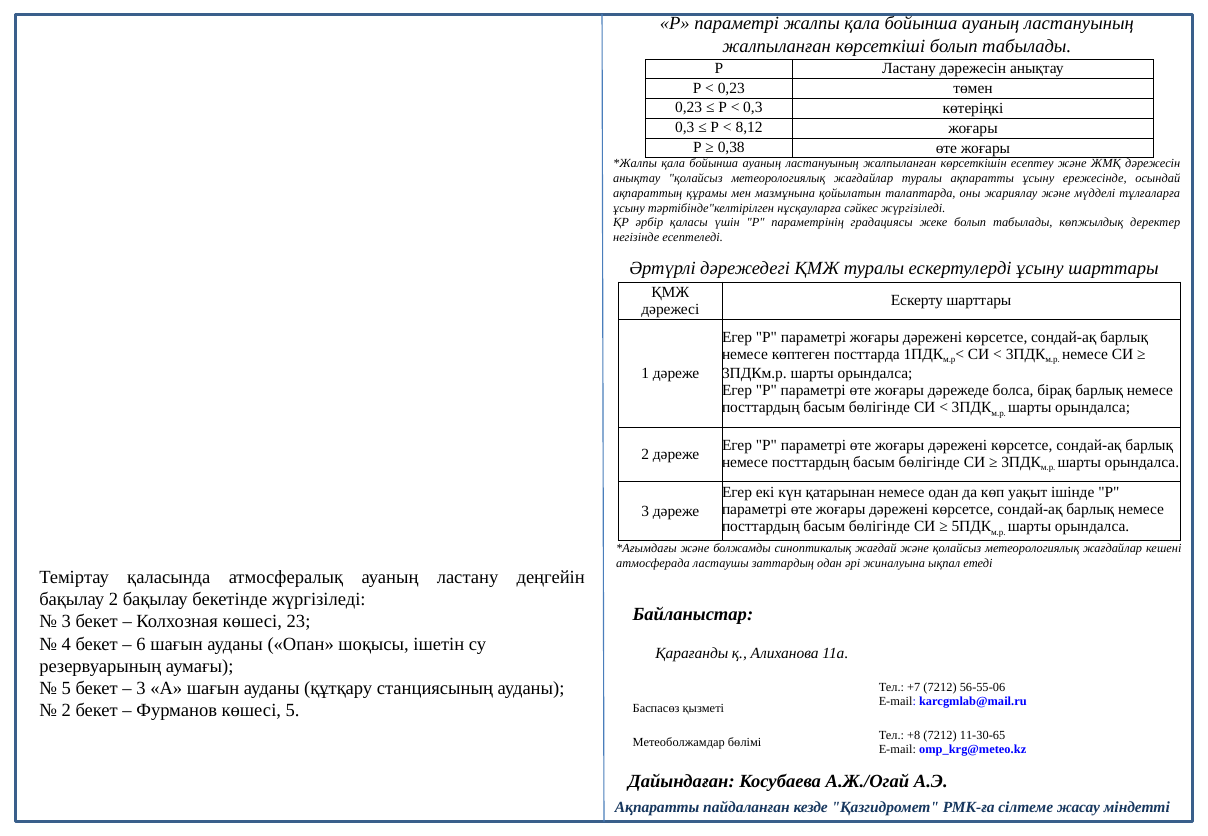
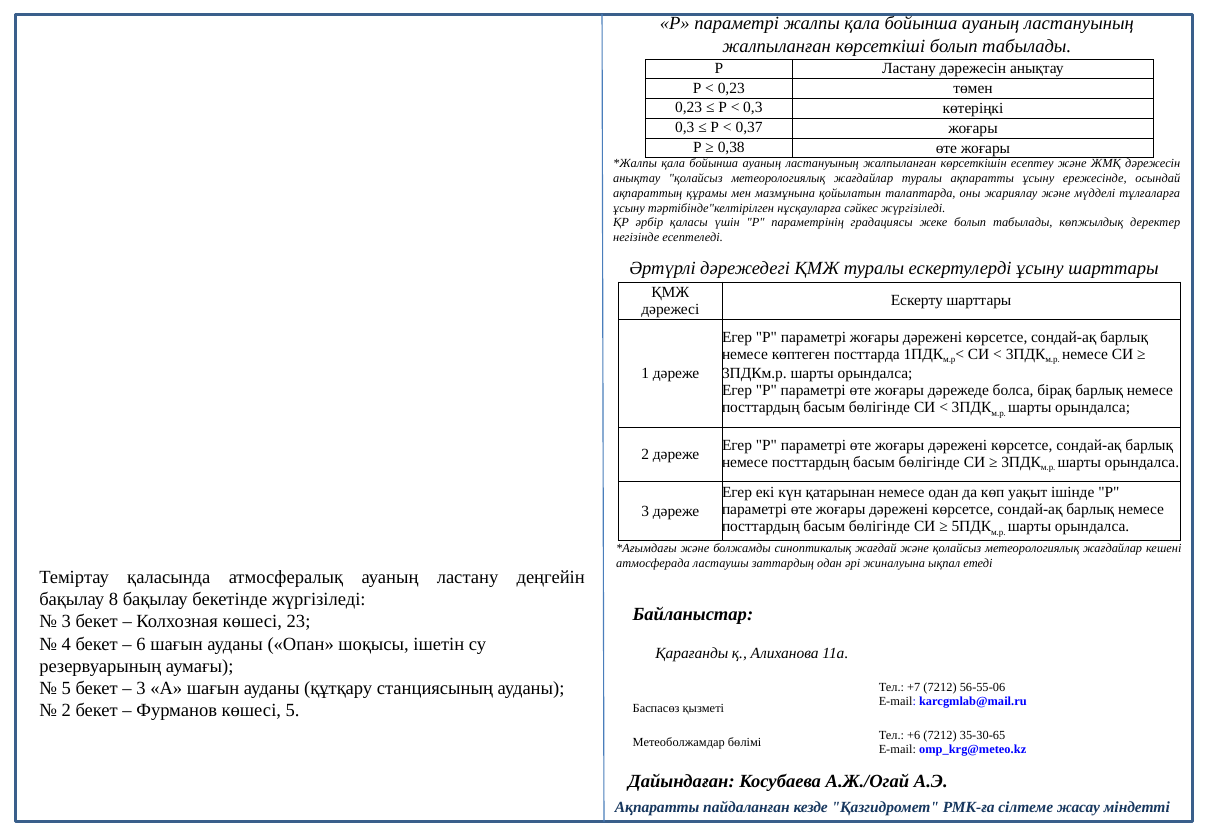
8,12: 8,12 -> 0,37 (749, 128)
бақылау 2: 2 -> 8 (114, 600)
+8: +8 -> +6 (914, 736)
11-30-65: 11-30-65 -> 35-30-65 (983, 736)
